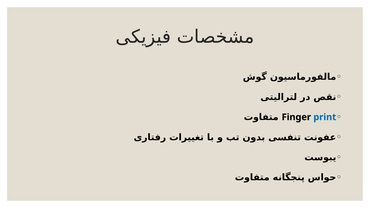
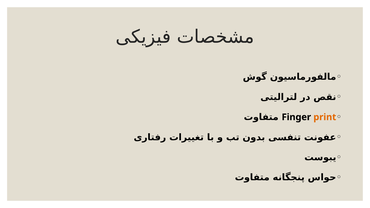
print colour: blue -> orange (325, 117)
